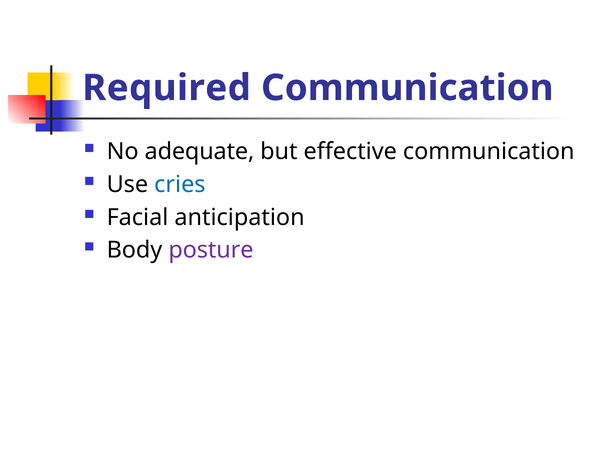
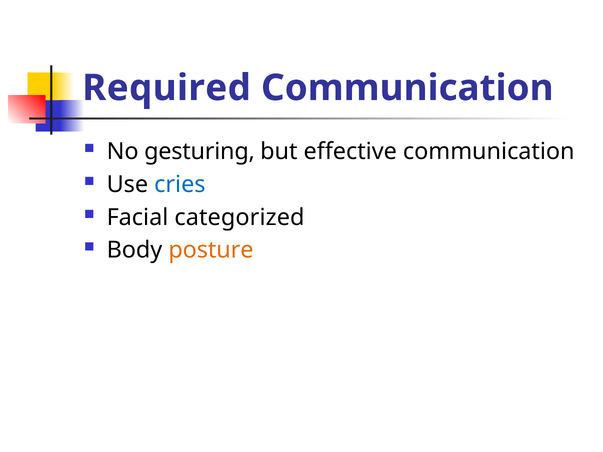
adequate: adequate -> gesturing (200, 152)
anticipation: anticipation -> categorized (239, 218)
posture colour: purple -> orange (211, 250)
